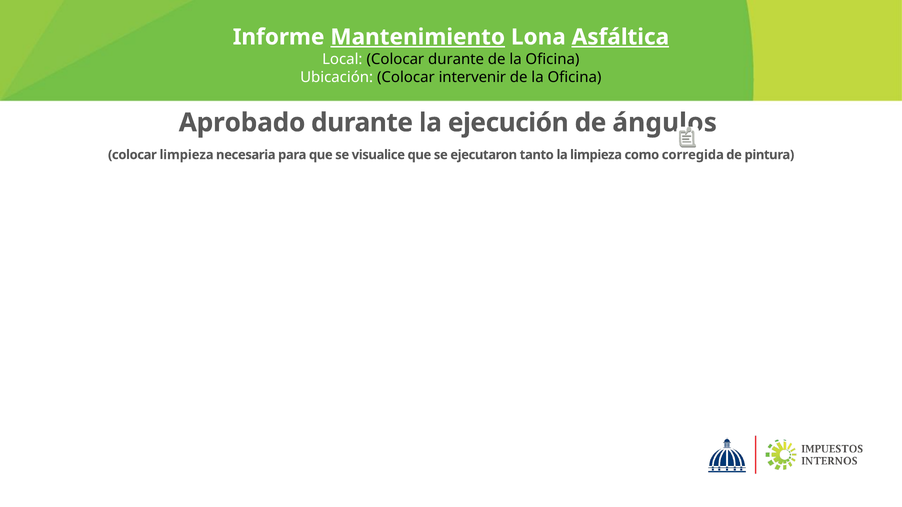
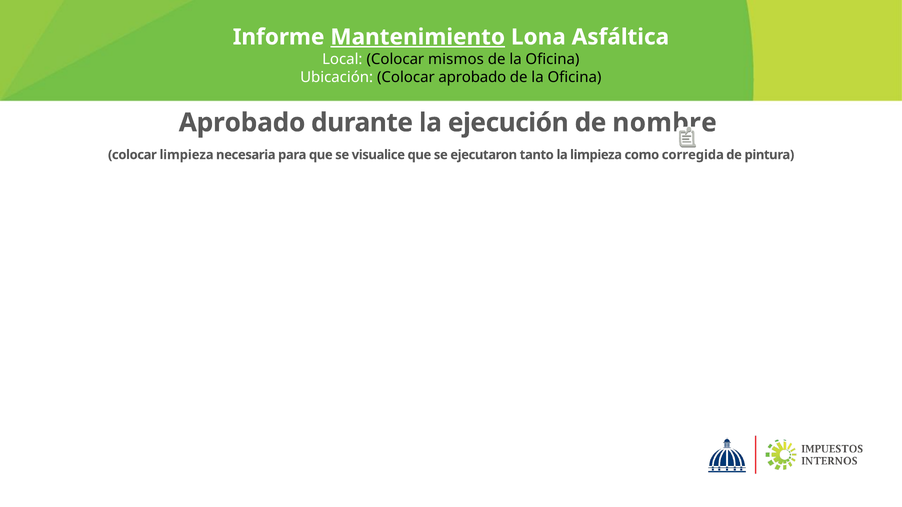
Asfáltica underline: present -> none (620, 37)
Colocar durante: durante -> mismos (456, 59)
Colocar intervenir: intervenir -> aprobado (472, 77)
ángulos: ángulos -> nombre (665, 123)
